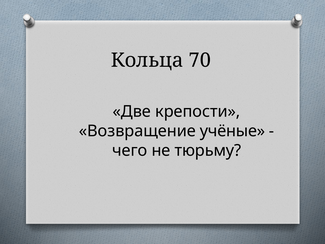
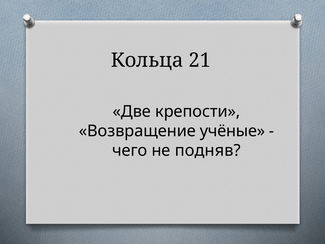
70: 70 -> 21 (200, 60)
тюрьму: тюрьму -> подняв (208, 150)
